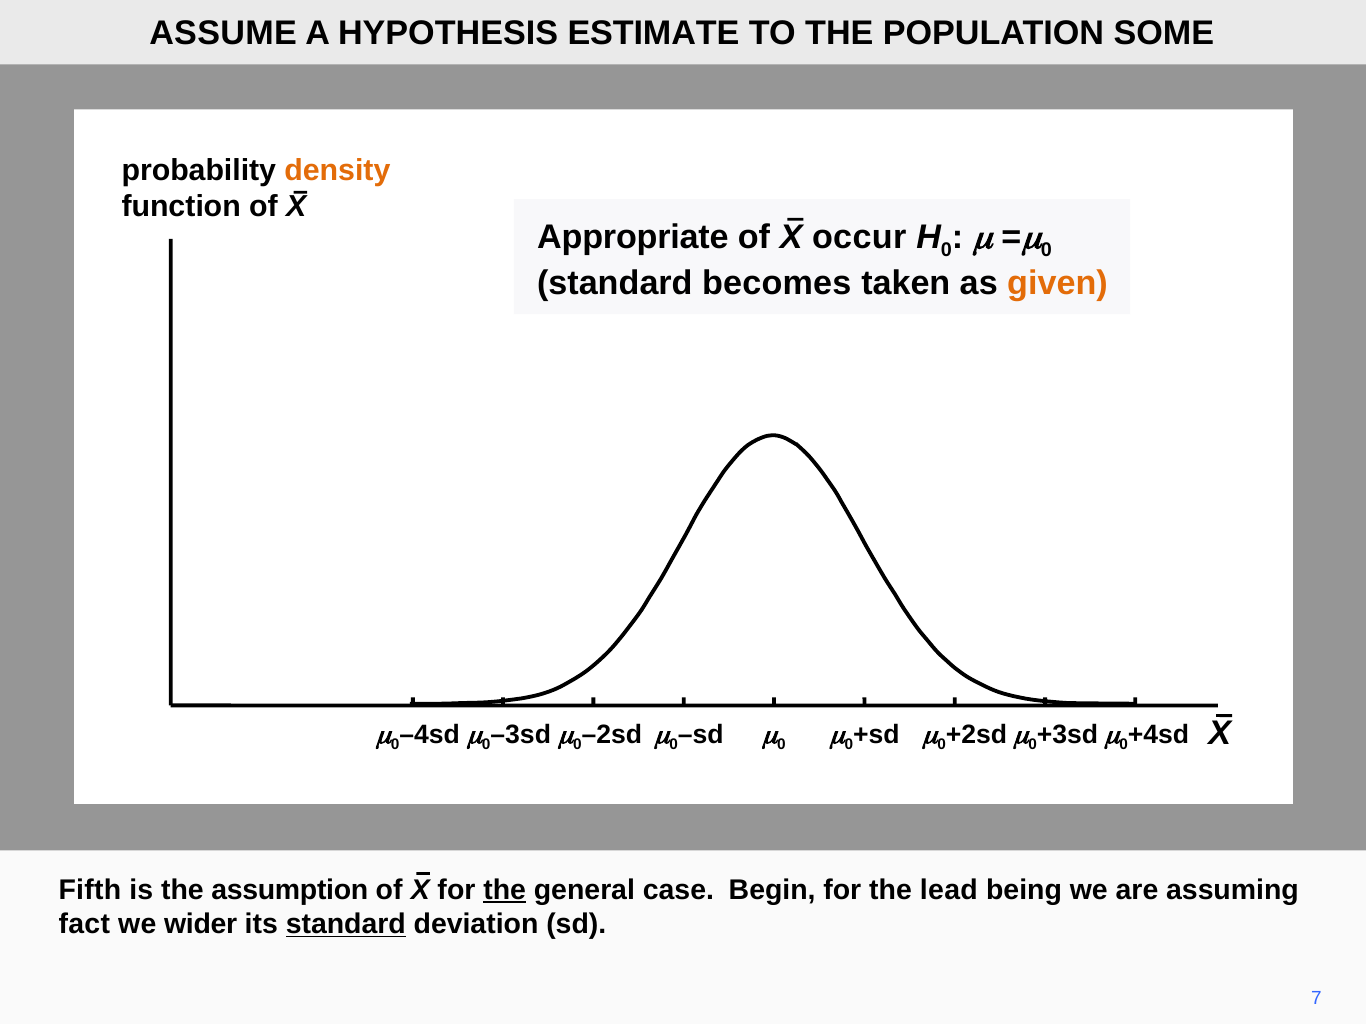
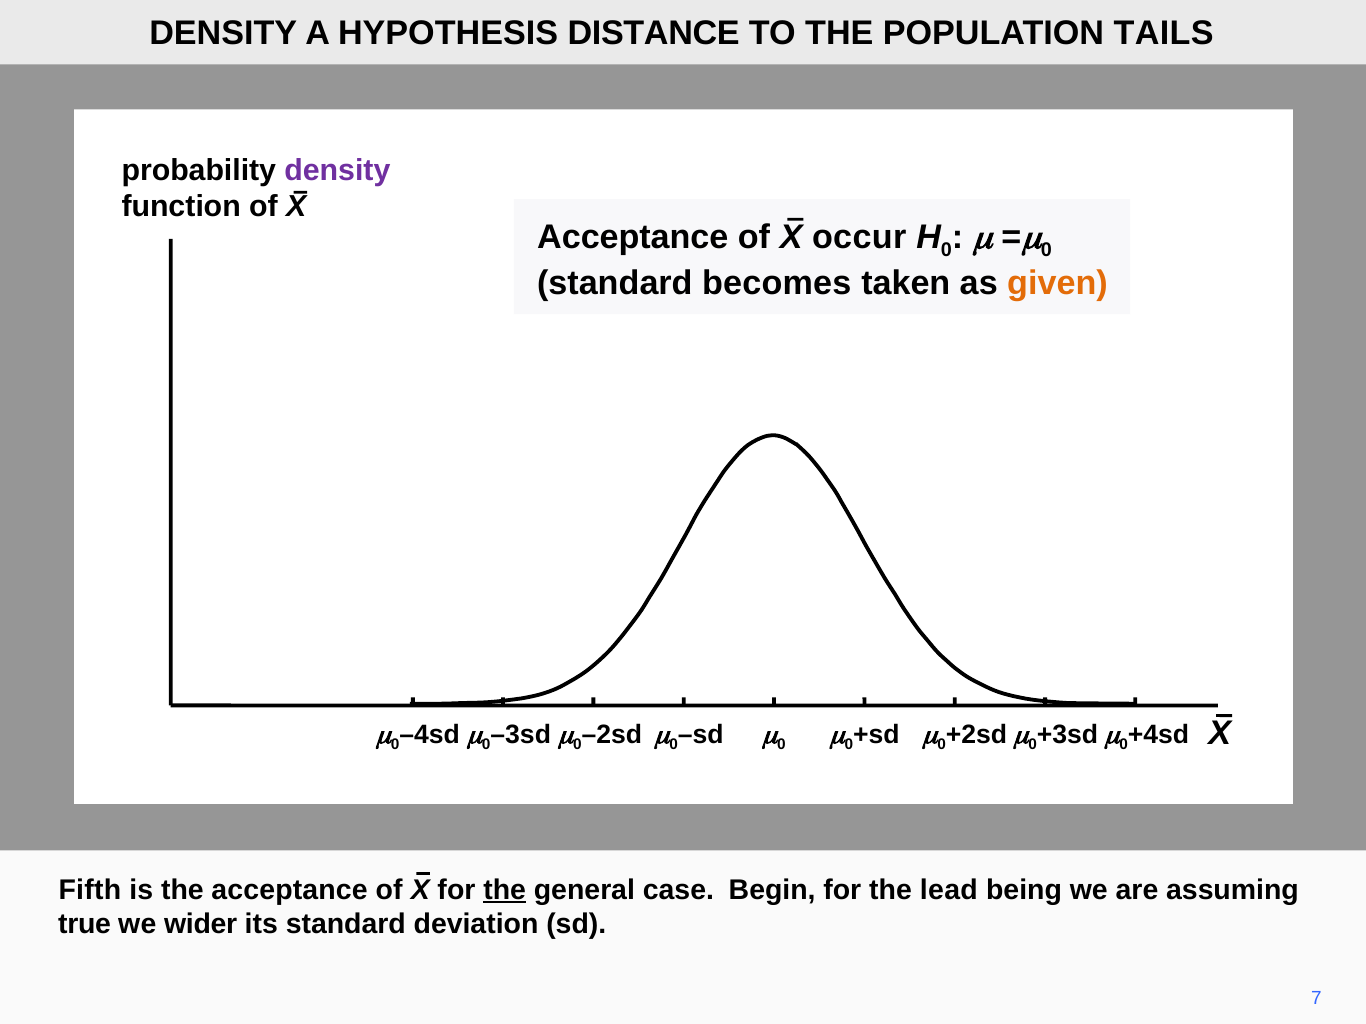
ASSUME: ASSUME -> DENSITY (223, 33)
ESTIMATE: ESTIMATE -> DISTANCE (654, 33)
SOME: SOME -> TAILS (1164, 33)
density colour: orange -> purple (337, 170)
Appropriate: Appropriate -> Acceptance (633, 237)
the assumption: assumption -> acceptance (290, 890)
fact: fact -> true (85, 925)
standard underline: present -> none (346, 925)
